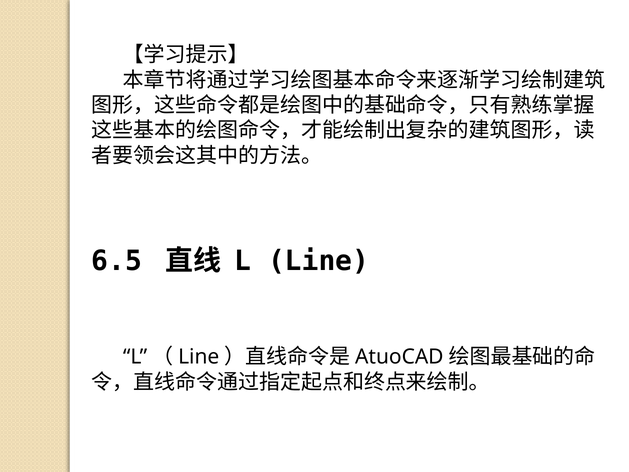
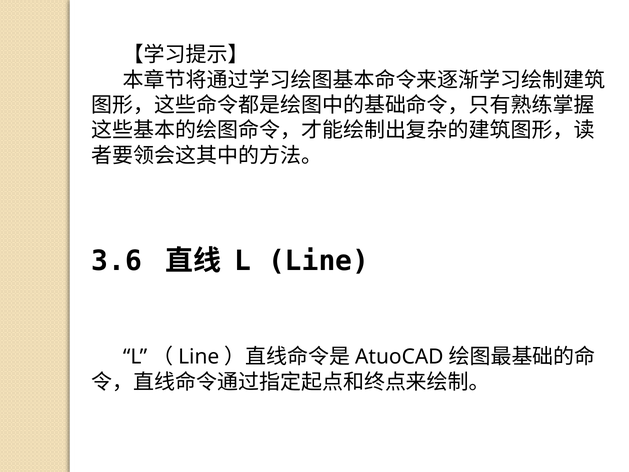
6.5: 6.5 -> 3.6 (117, 261)
